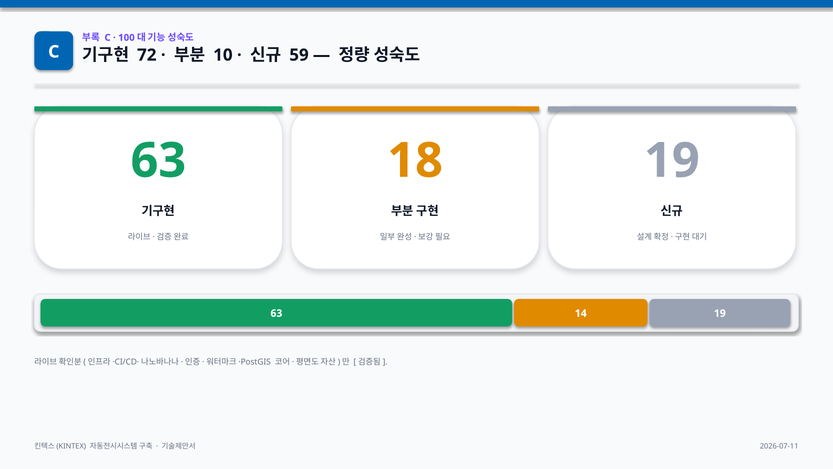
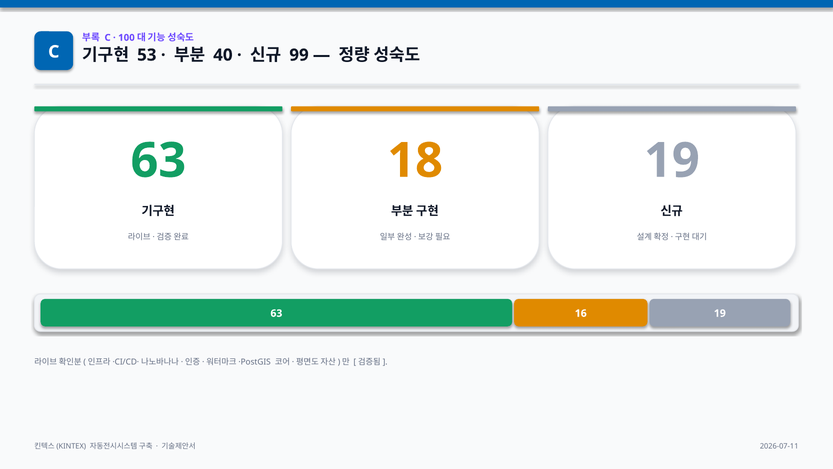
72: 72 -> 53 (147, 55)
10: 10 -> 40 (223, 55)
59: 59 -> 99 (299, 55)
14: 14 -> 16 (581, 313)
